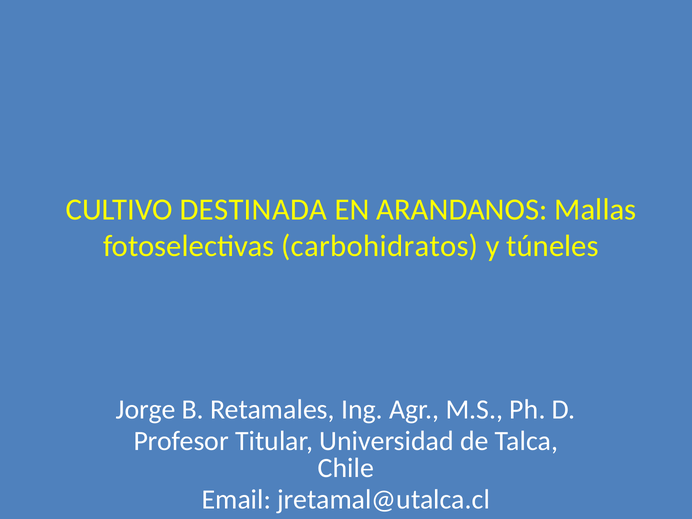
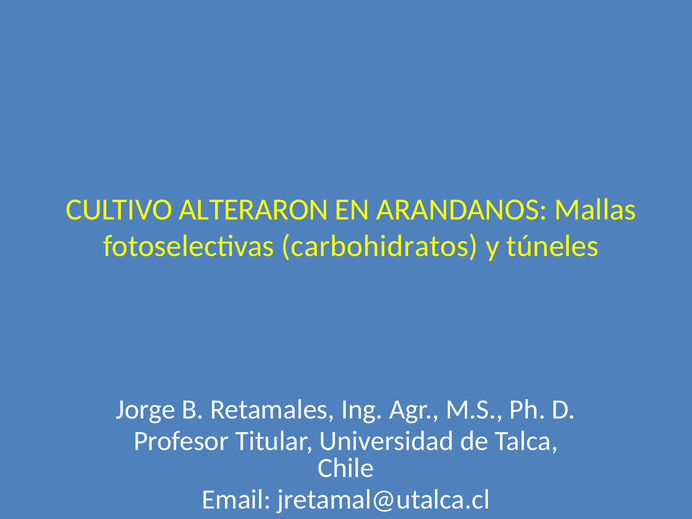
DESTINADA: DESTINADA -> ALTERARON (254, 209)
